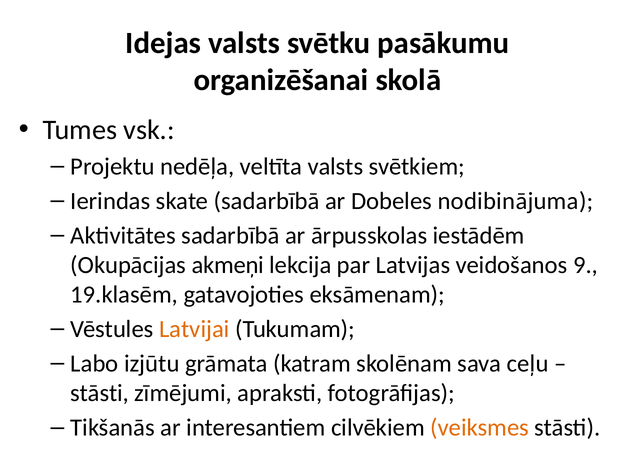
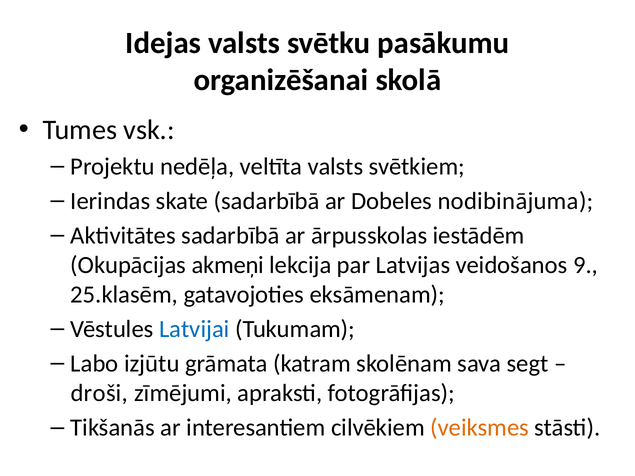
19.klasēm: 19.klasēm -> 25.klasēm (124, 295)
Latvijai colour: orange -> blue (194, 329)
ceļu: ceļu -> segt (528, 364)
stāsti: stāsti -> droši (99, 393)
